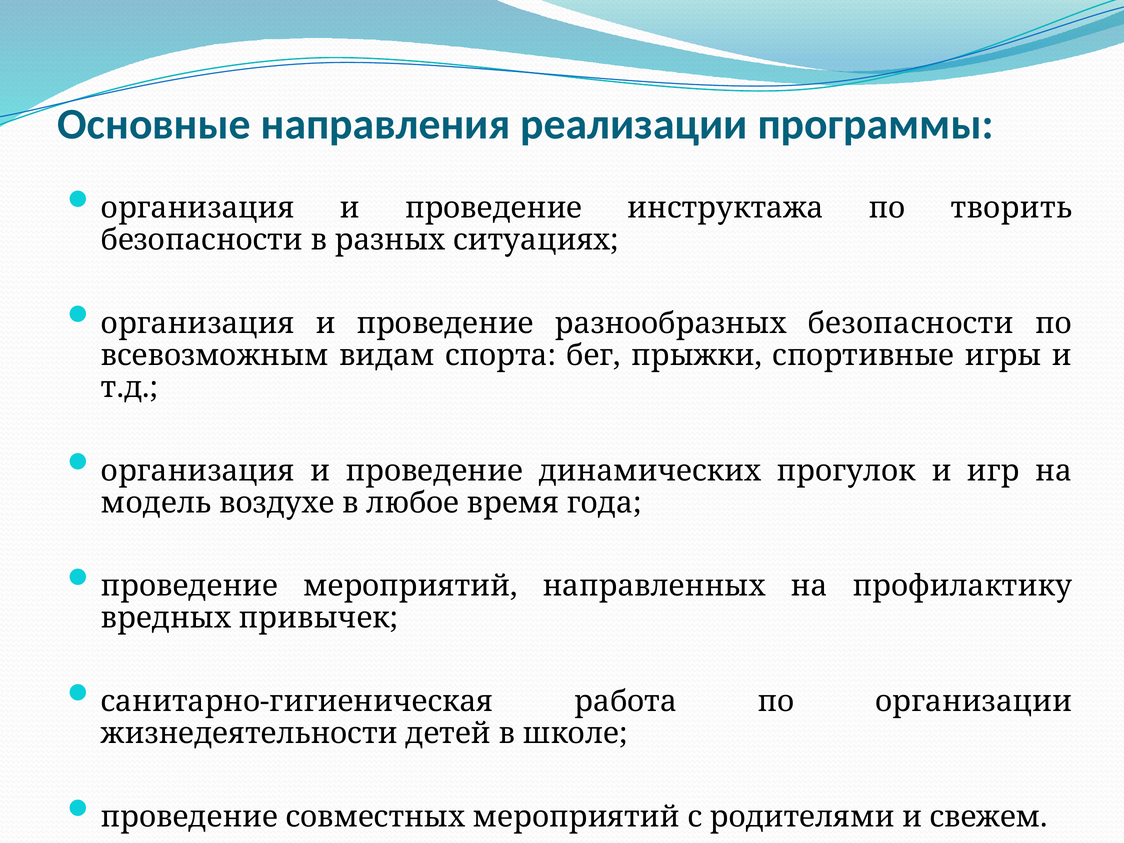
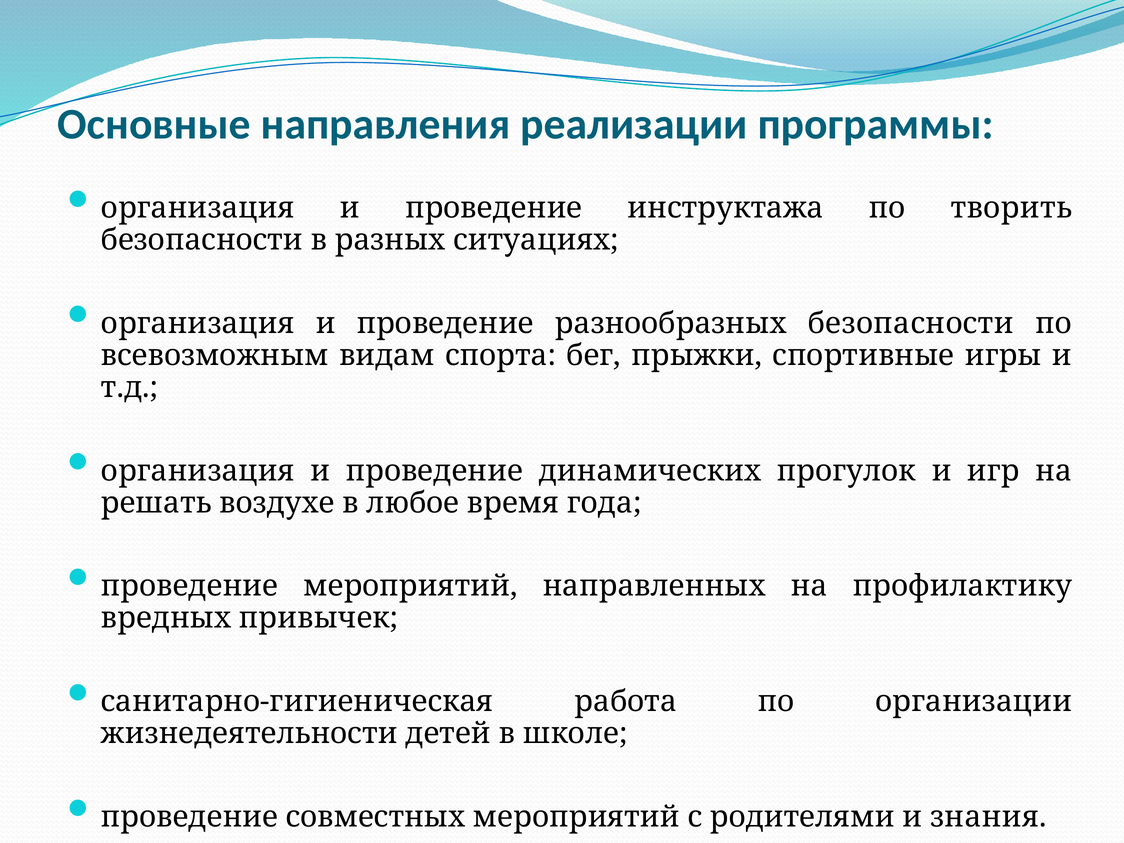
модель: модель -> решать (156, 503)
свежем: свежем -> знания (989, 817)
